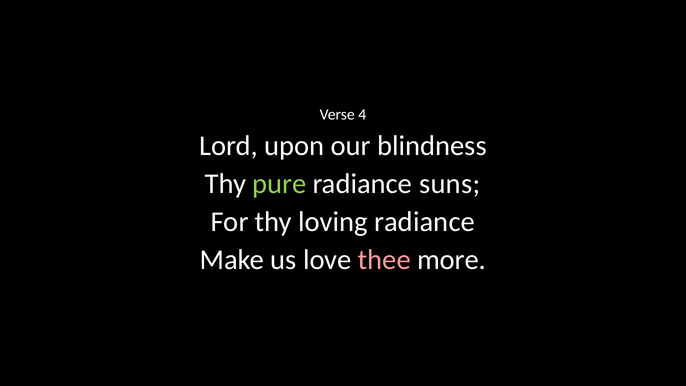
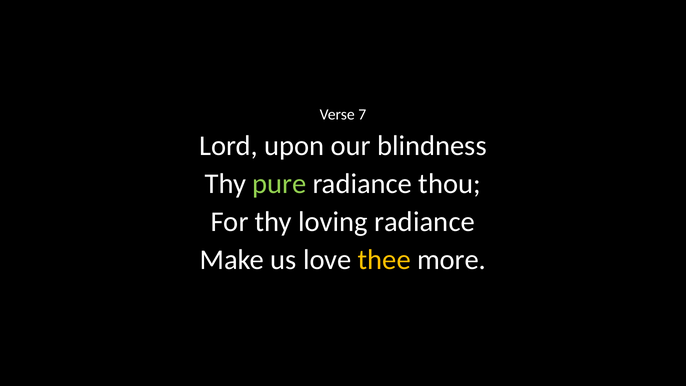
4: 4 -> 7 (362, 115)
suns: suns -> thou (450, 184)
thee colour: pink -> yellow (384, 260)
